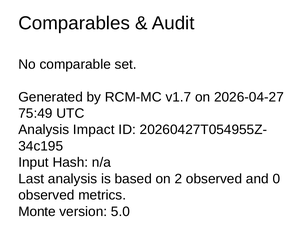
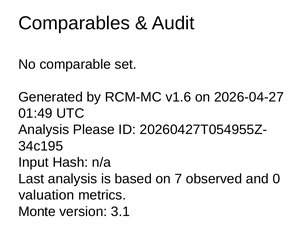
v1.7: v1.7 -> v1.6 (178, 97)
75:49: 75:49 -> 01:49 (35, 114)
Impact: Impact -> Please (94, 130)
2: 2 -> 7 (178, 179)
observed: observed -> valuation (46, 195)
5.0: 5.0 -> 3.1 (120, 212)
